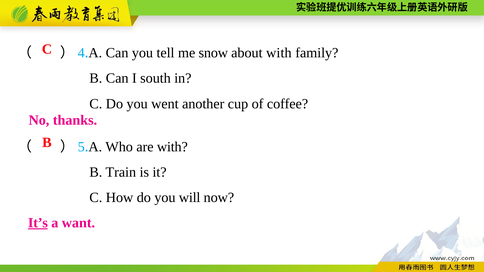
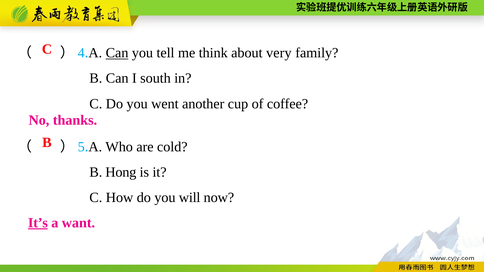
Can underline: none -> present (117, 53)
snow: snow -> think (213, 53)
about with: with -> very (279, 53)
are with: with -> cold (172, 147)
Train: Train -> Hong (121, 172)
